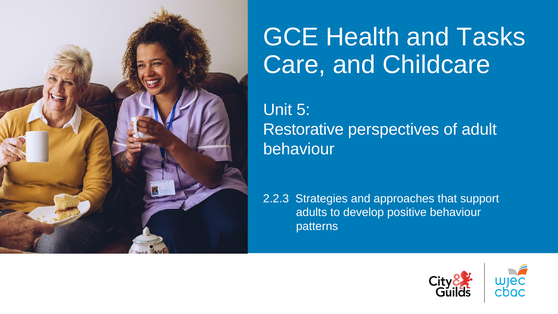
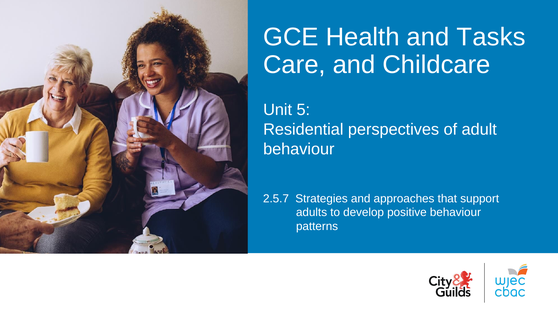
Restorative: Restorative -> Residential (303, 129)
2.2.3: 2.2.3 -> 2.5.7 (276, 198)
